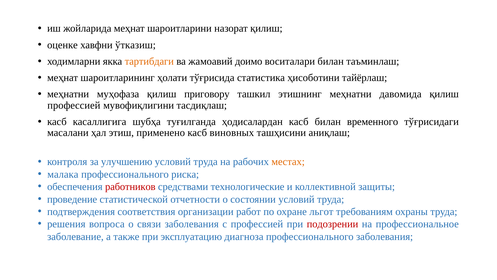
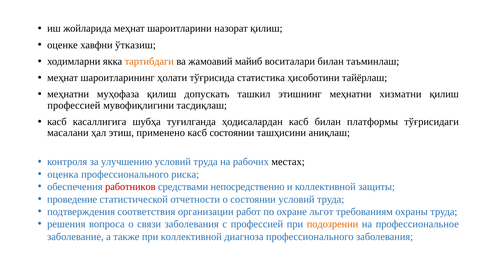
доимо: доимо -> майиб (249, 61)
приговору: приговору -> допускать (207, 94)
давомида: давомида -> хизматни (400, 94)
временного: временного -> платформы (373, 122)
касб виновных: виновных -> состоянии (232, 133)
местах colour: orange -> black (288, 162)
малака: малака -> оценка (63, 174)
технологические: технологические -> непосредственно (248, 187)
подозрении colour: red -> orange (333, 224)
при эксплуатацию: эксплуатацию -> коллективной (191, 236)
